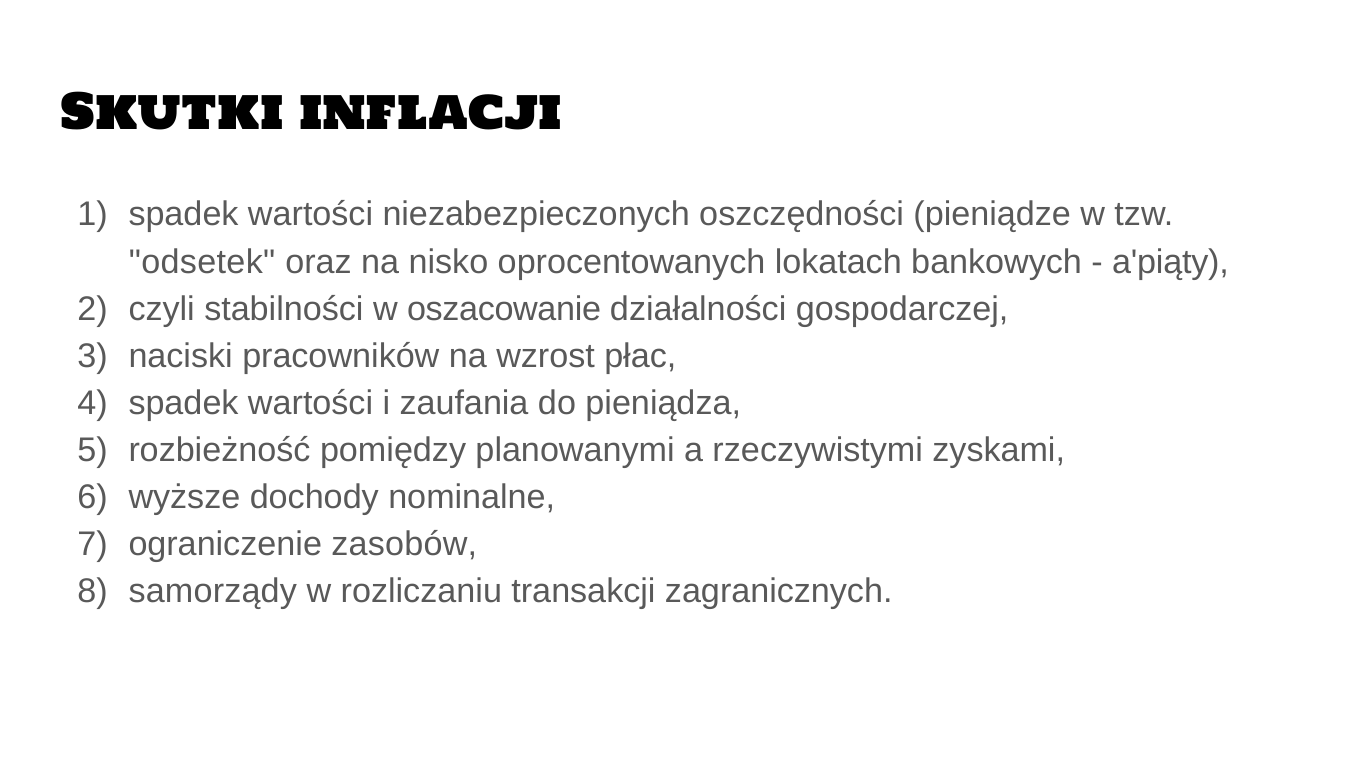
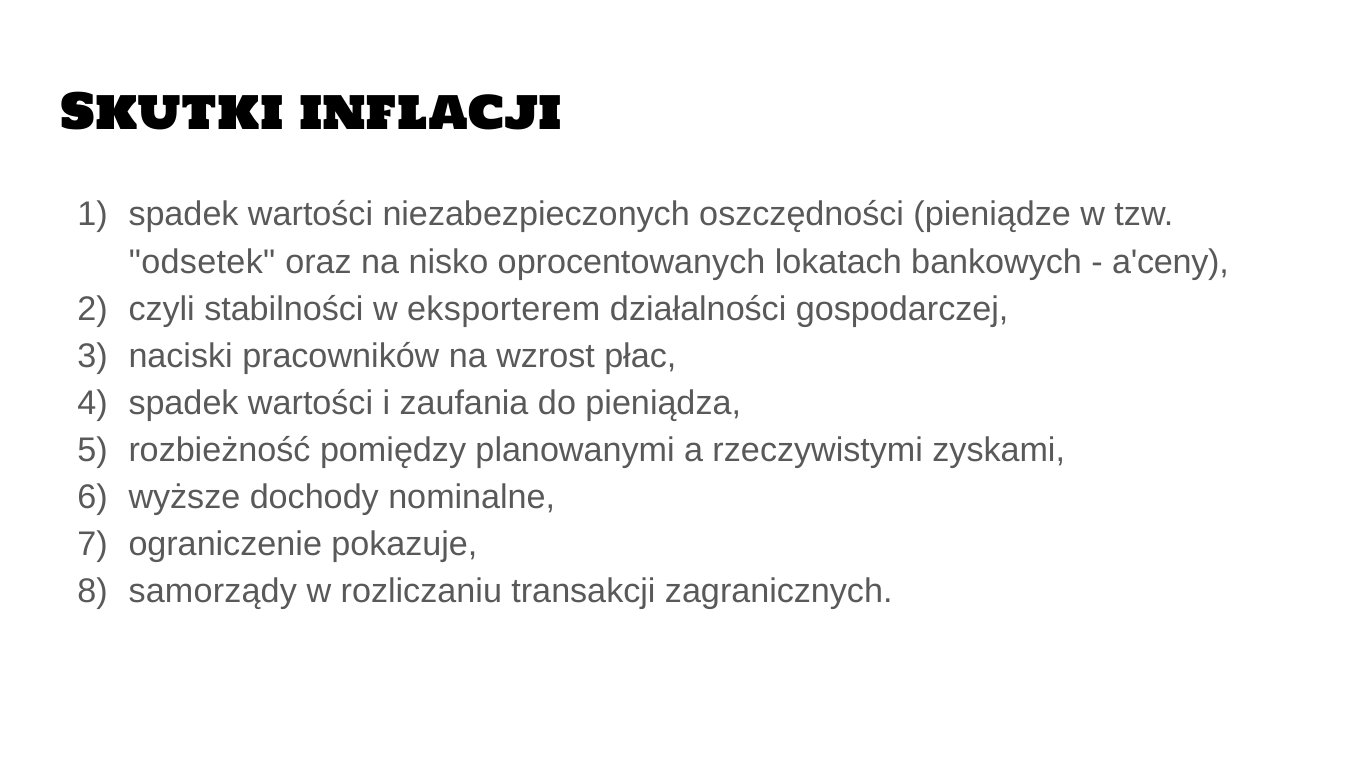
a'piąty: a'piąty -> a'ceny (1171, 262)
oszacowanie: oszacowanie -> eksporterem (504, 309)
zasobów: zasobów -> pokazuje (404, 545)
